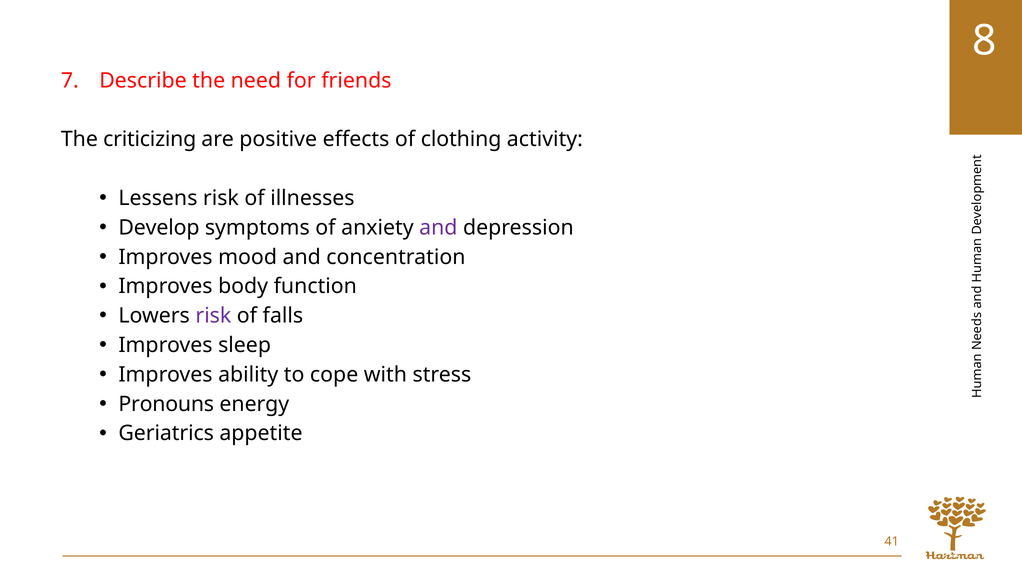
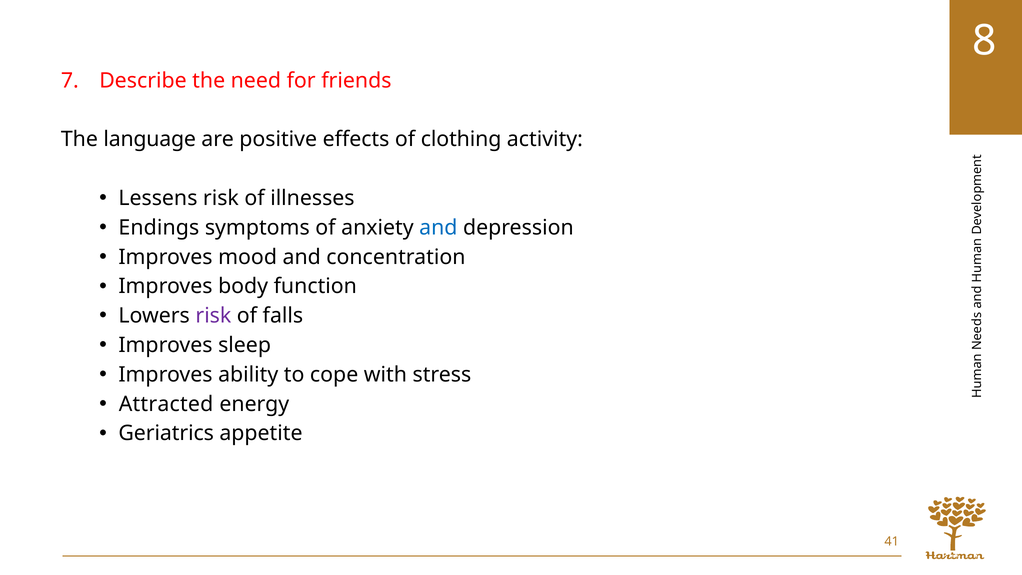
criticizing: criticizing -> language (150, 139)
Develop: Develop -> Endings (159, 228)
and colour: purple -> blue (438, 228)
Pronouns: Pronouns -> Attracted (166, 404)
